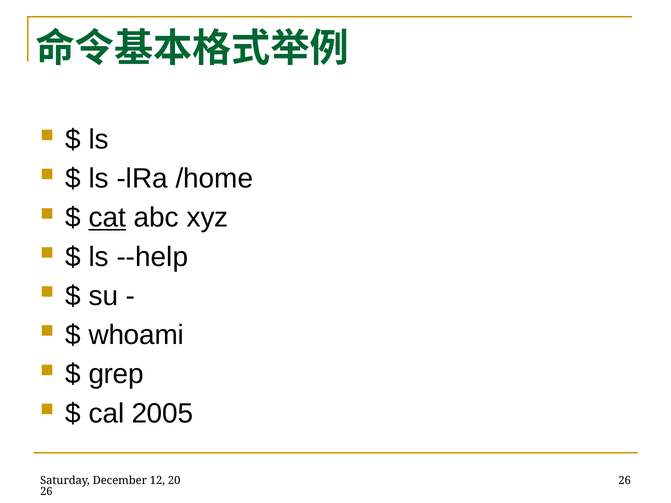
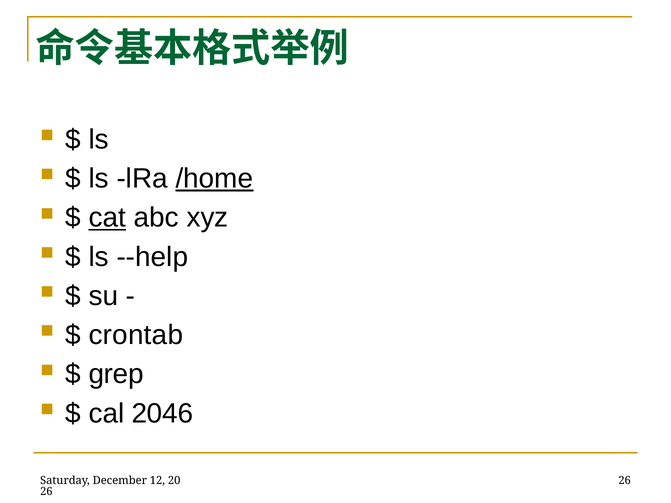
/home underline: none -> present (214, 179)
whoami: whoami -> crontab (136, 335)
2005: 2005 -> 2046 (162, 414)
